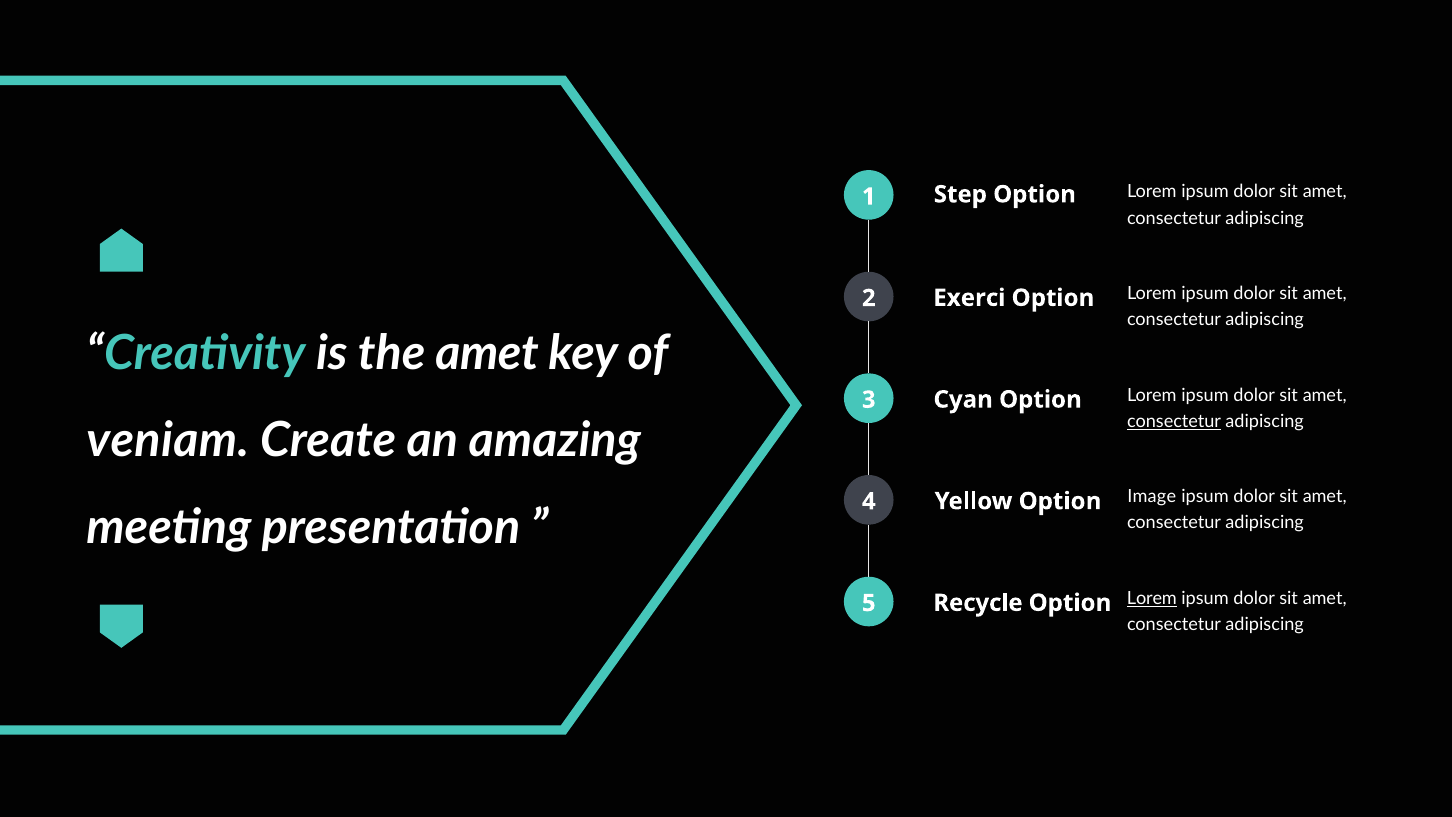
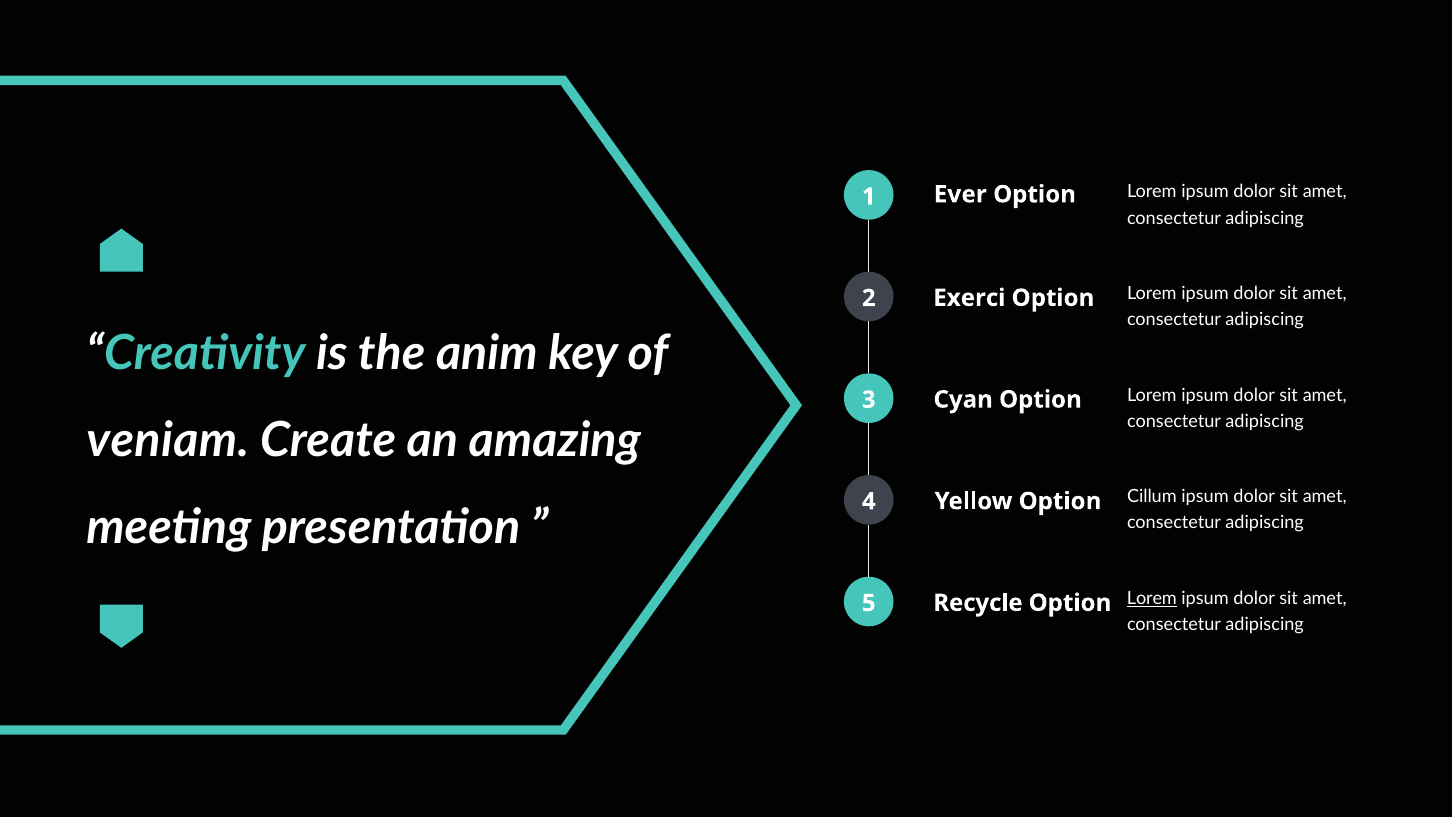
Step: Step -> Ever (960, 194)
the amet: amet -> anim (487, 354)
consectetur underline: present -> none (1174, 421)
Image: Image -> Cillum (1152, 497)
